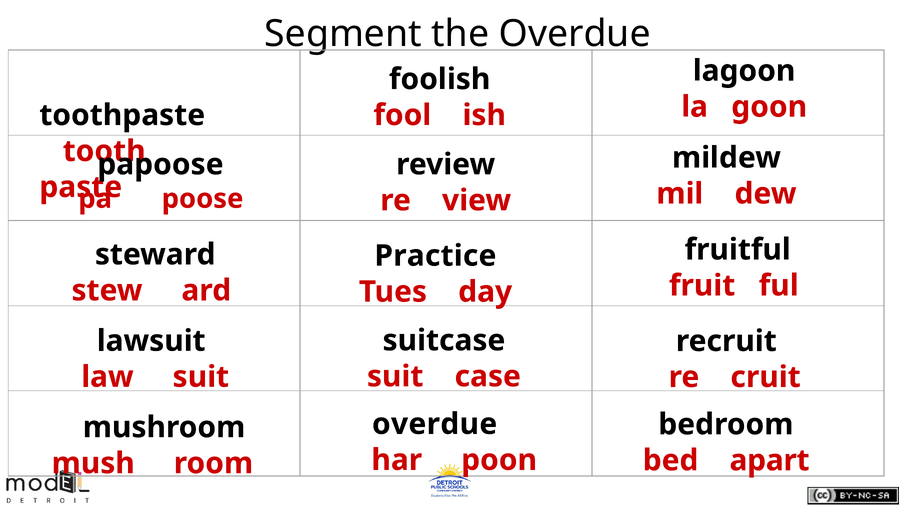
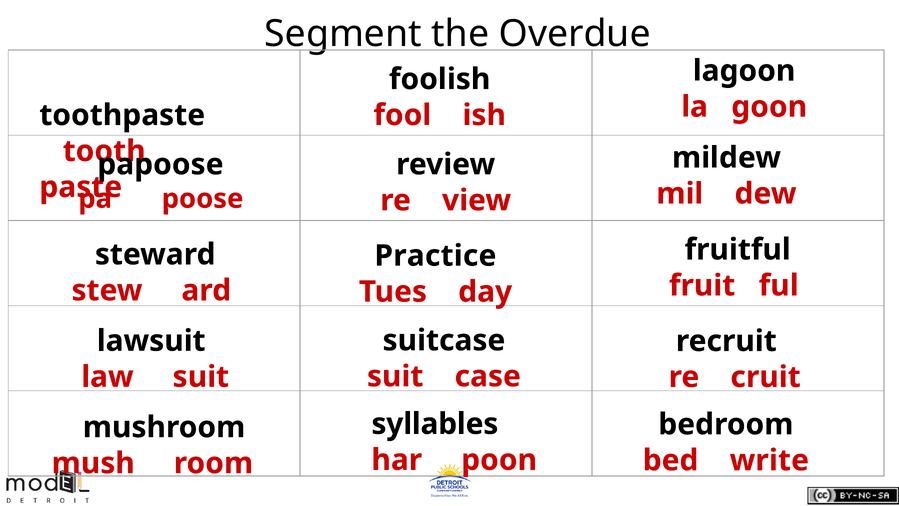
overdue: overdue -> syllables (435, 424)
apart: apart -> write (769, 460)
